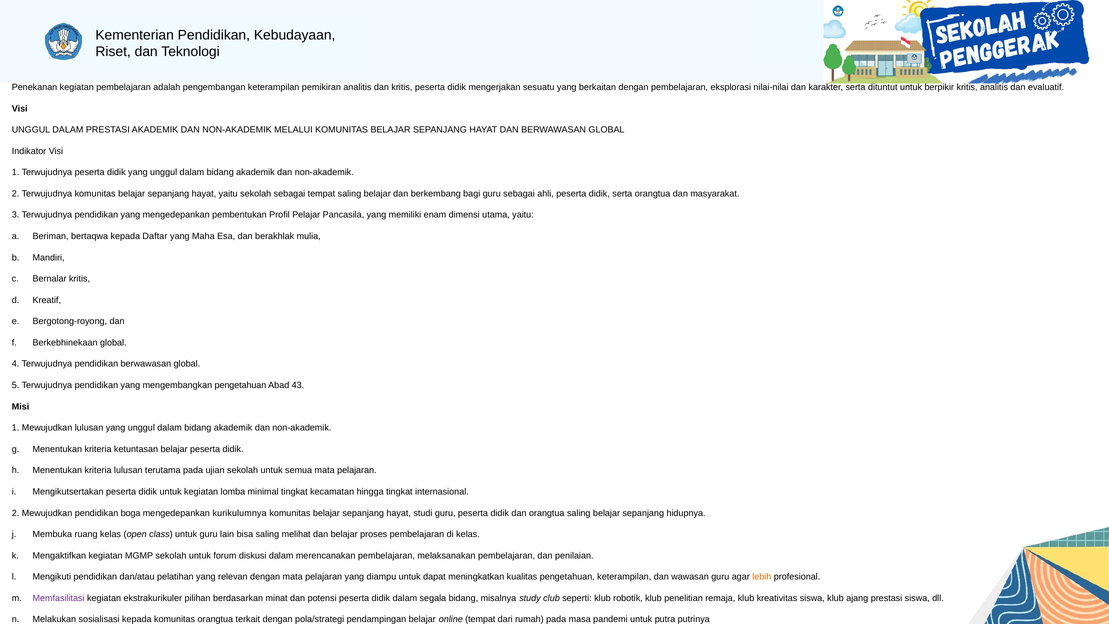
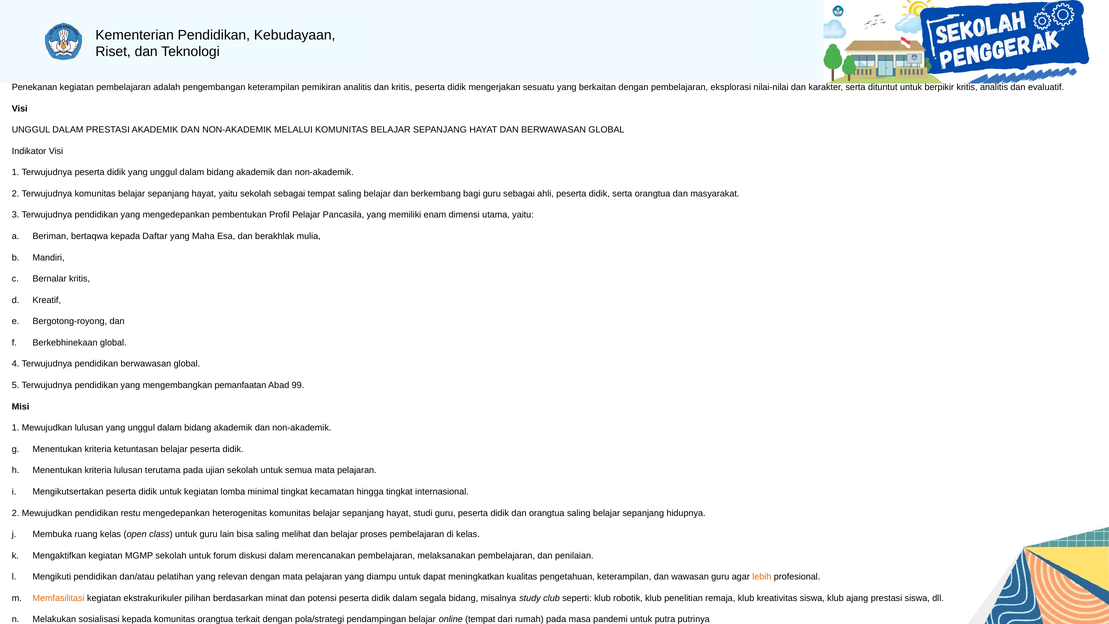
mengembangkan pengetahuan: pengetahuan -> pemanfaatan (240, 385)
43: 43 -> 99 (298, 385)
boga: boga -> restu (131, 513)
kurikulumnya: kurikulumnya -> heterogenitas (240, 513)
Memfasilitasi colour: purple -> orange (59, 598)
